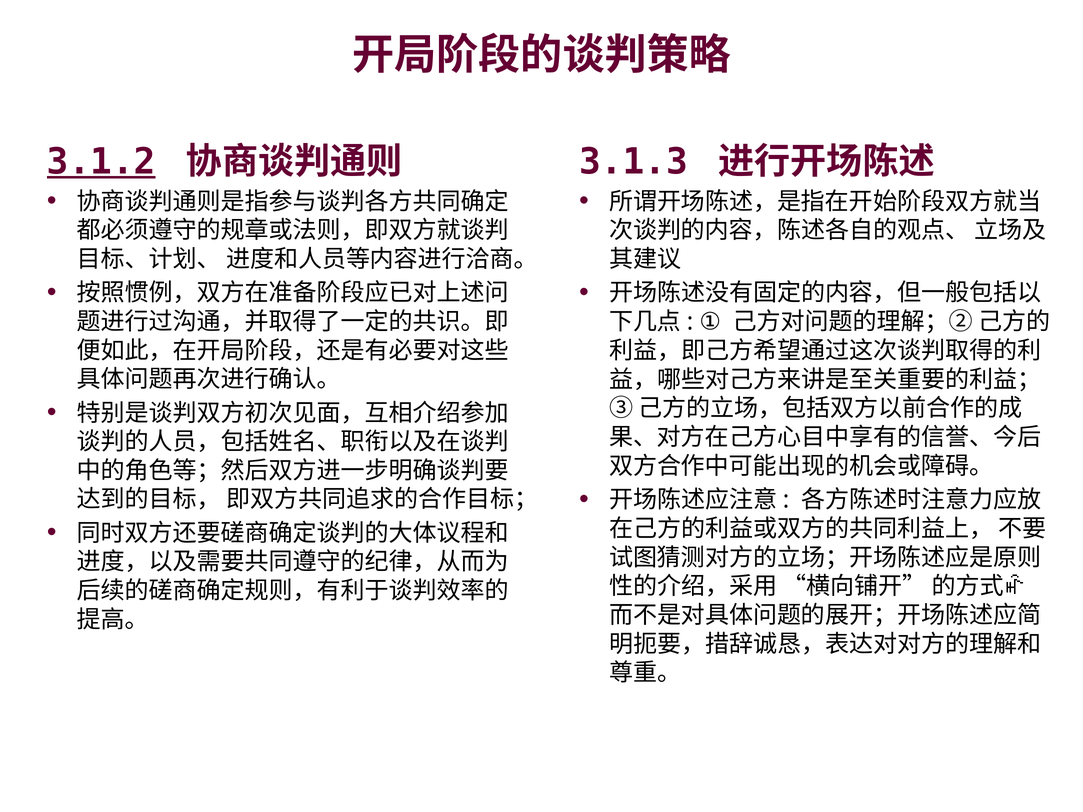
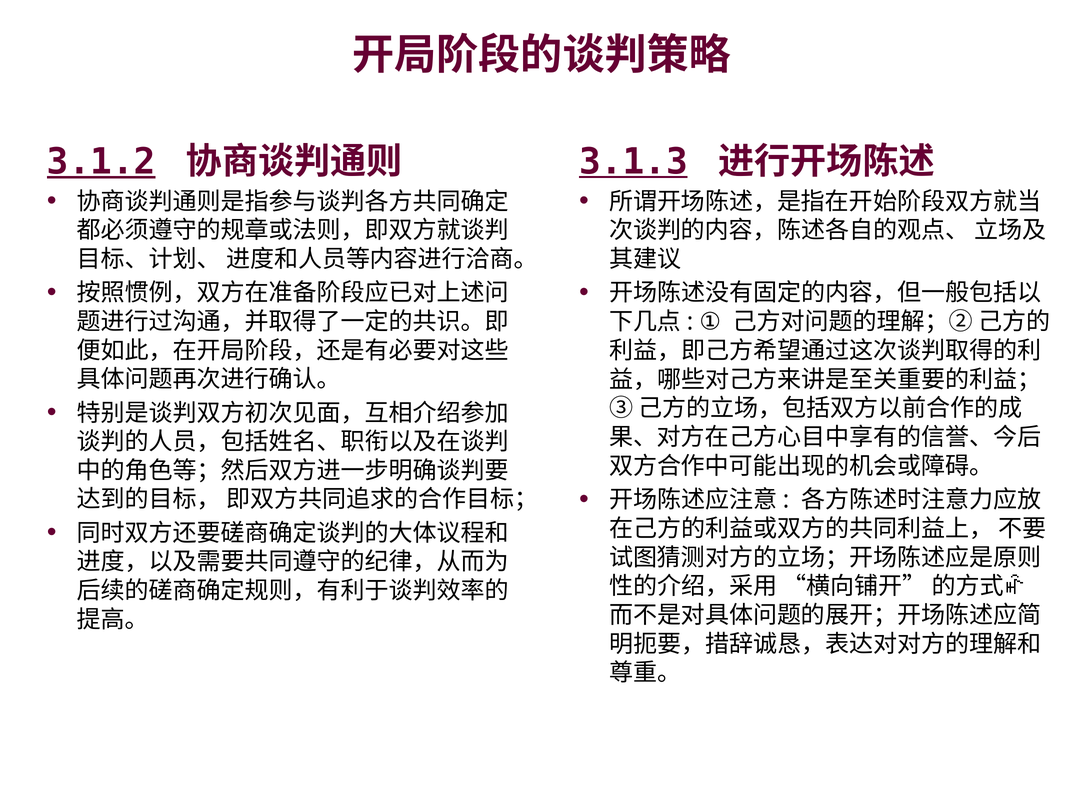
3.1.3 underline: none -> present (633, 162)
